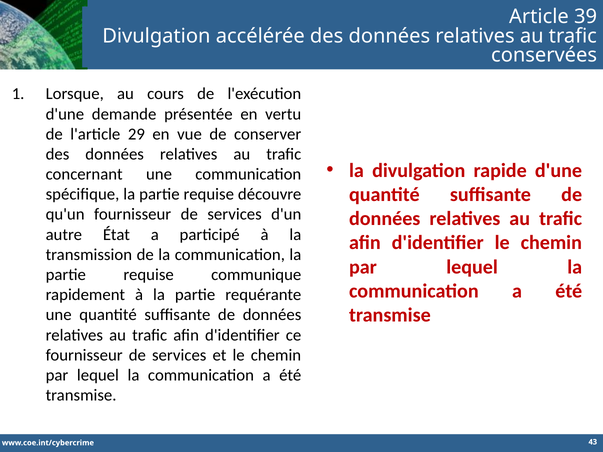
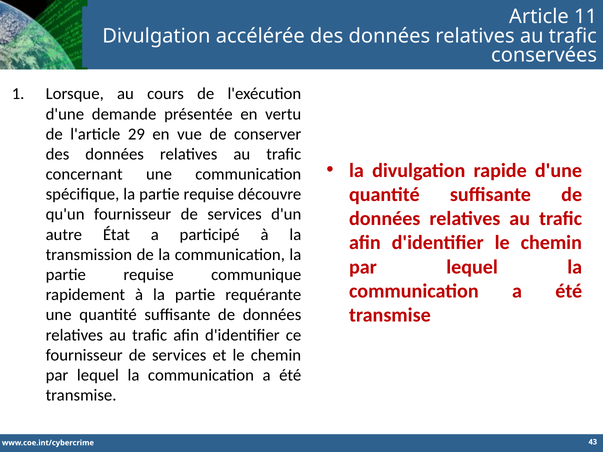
39: 39 -> 11 (586, 17)
